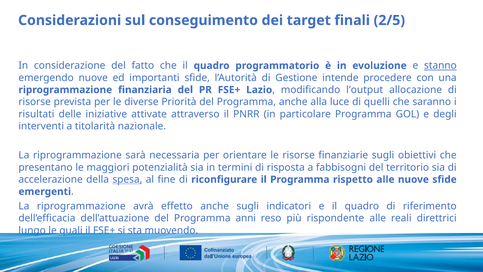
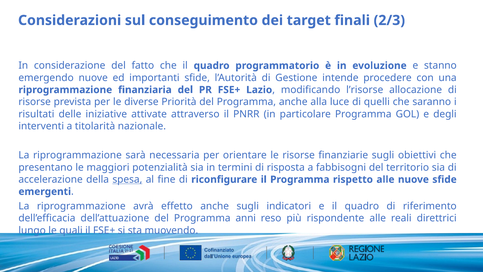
2/5: 2/5 -> 2/3 (389, 20)
stanno underline: present -> none (440, 66)
l’output: l’output -> l’risorse (365, 90)
